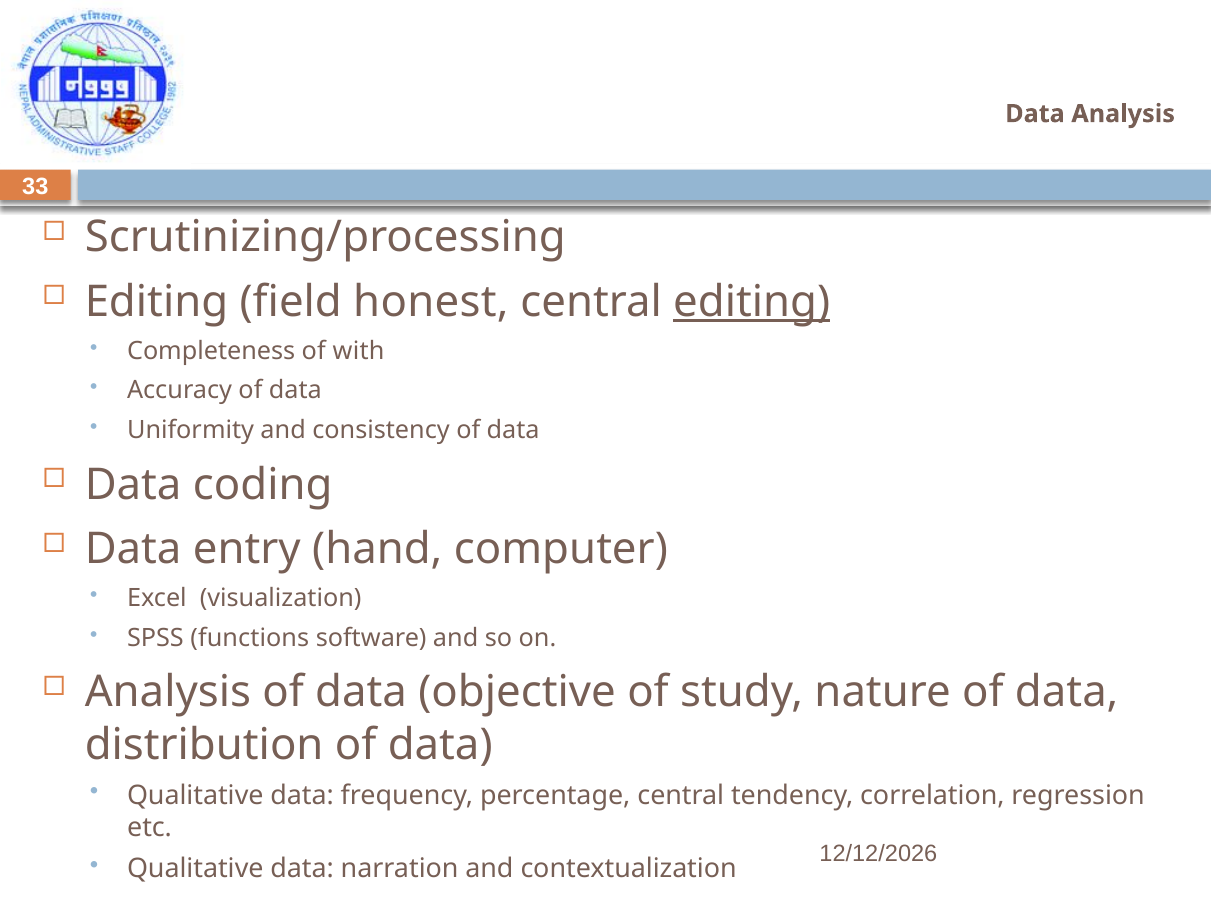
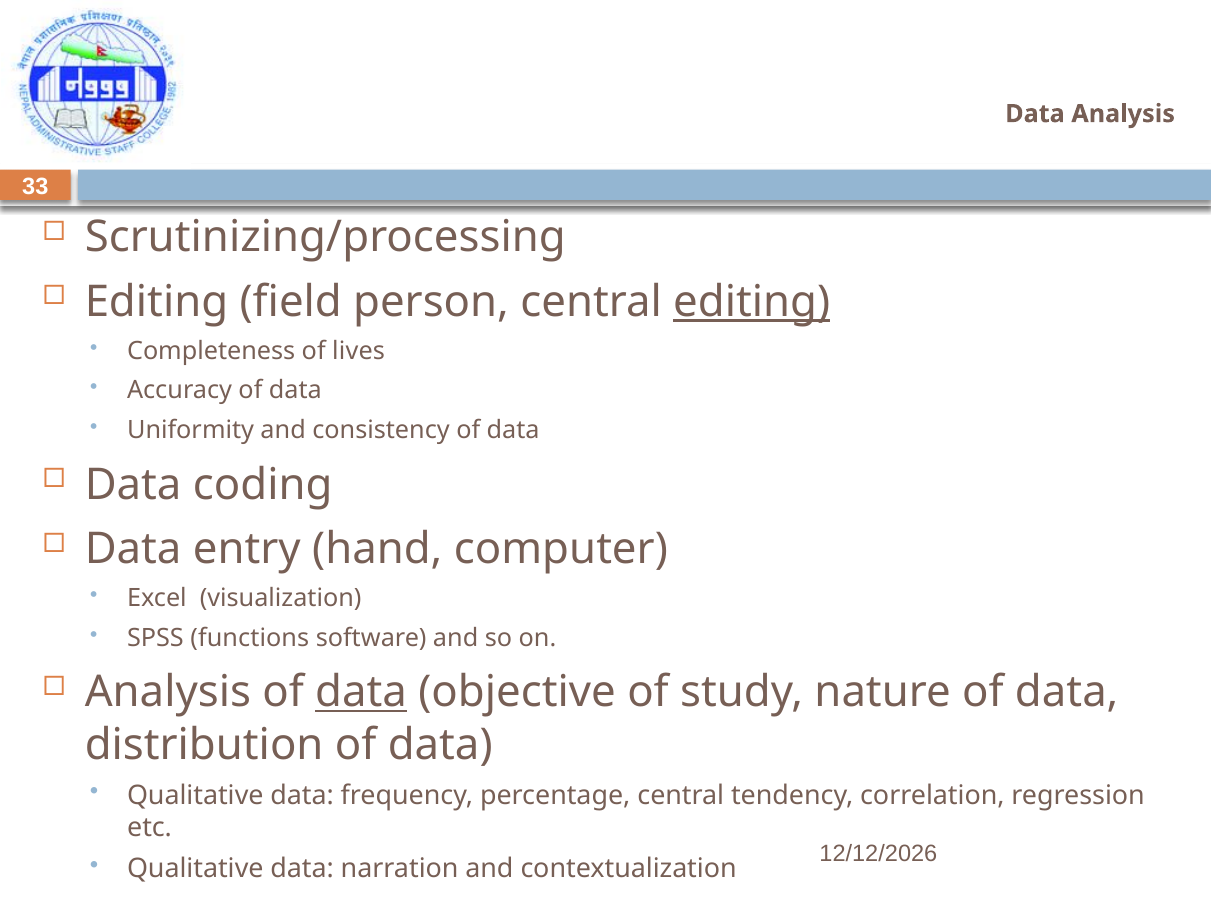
honest: honest -> person (431, 301)
with: with -> lives (359, 351)
data underline: none -> present (361, 692)
